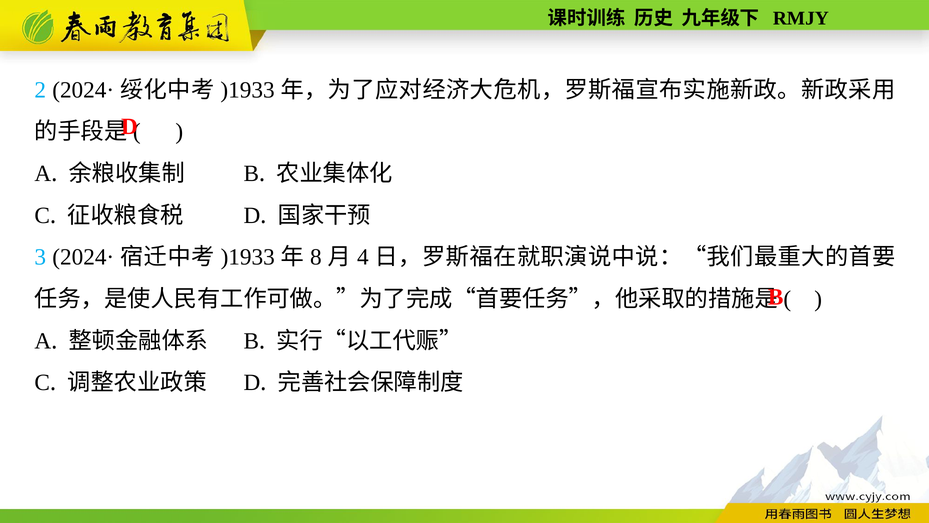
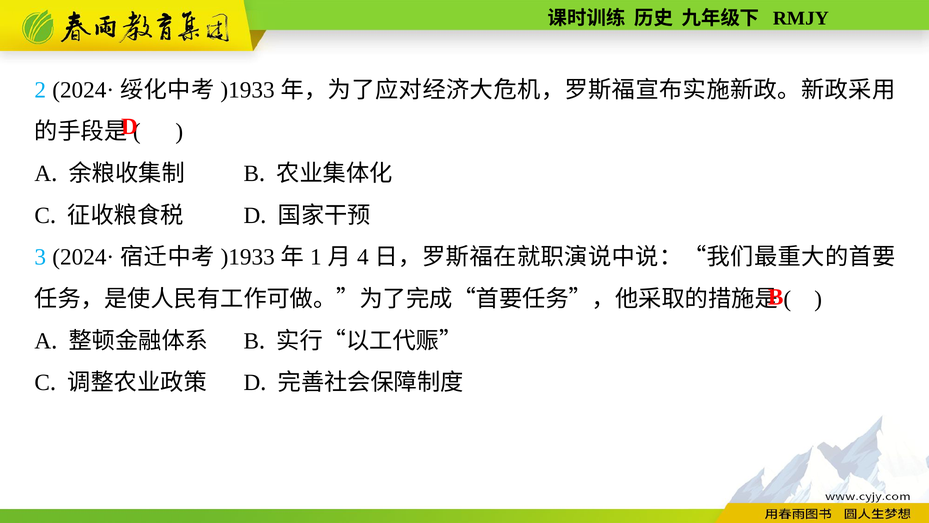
8: 8 -> 1 (316, 257)
